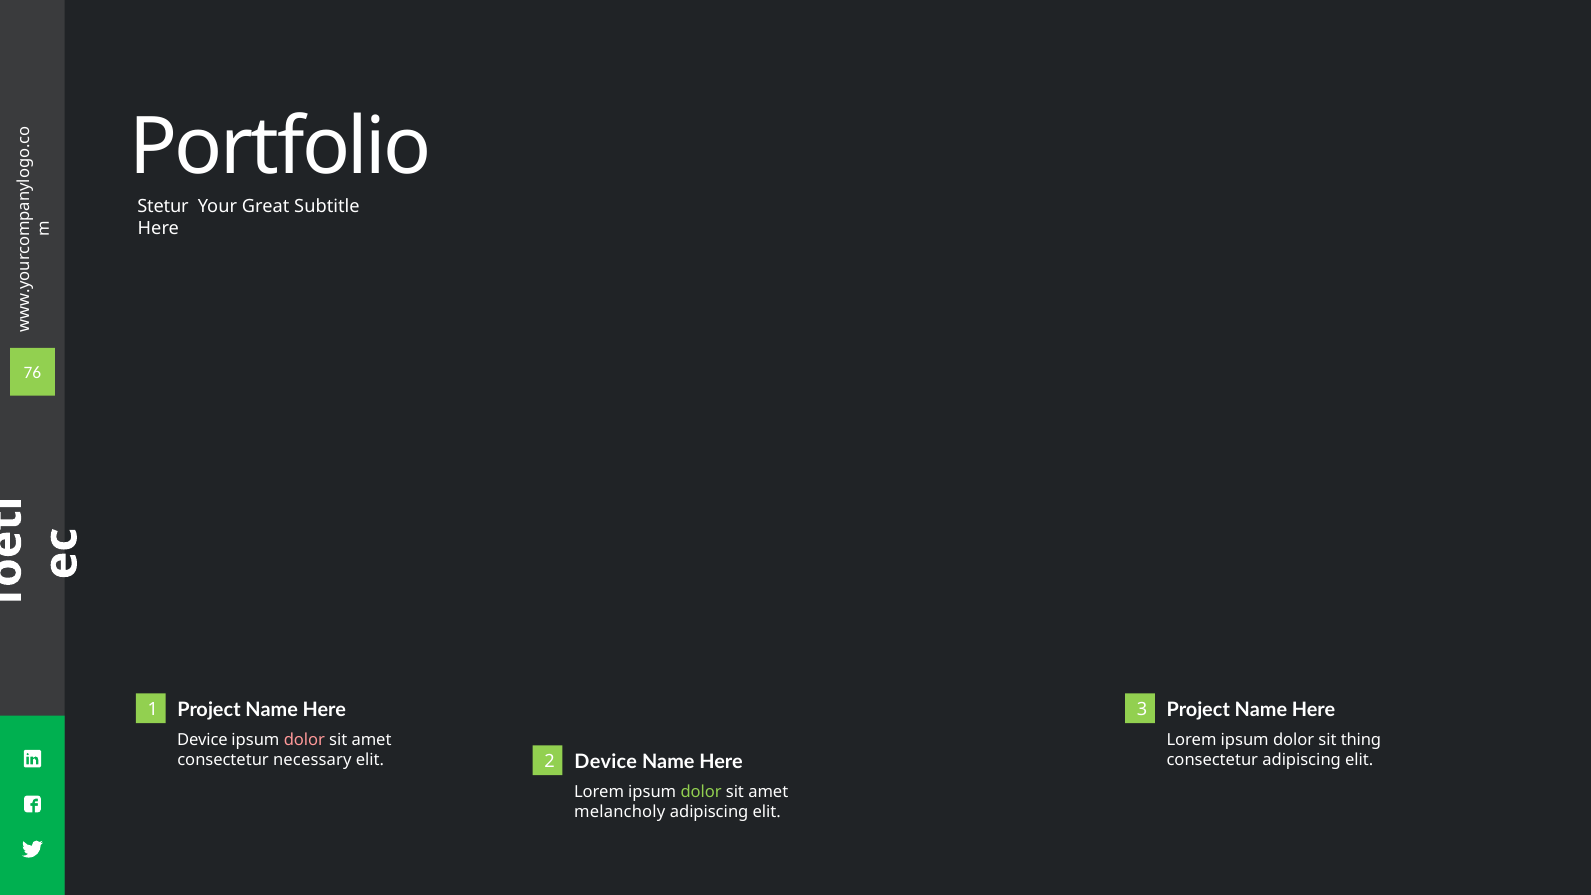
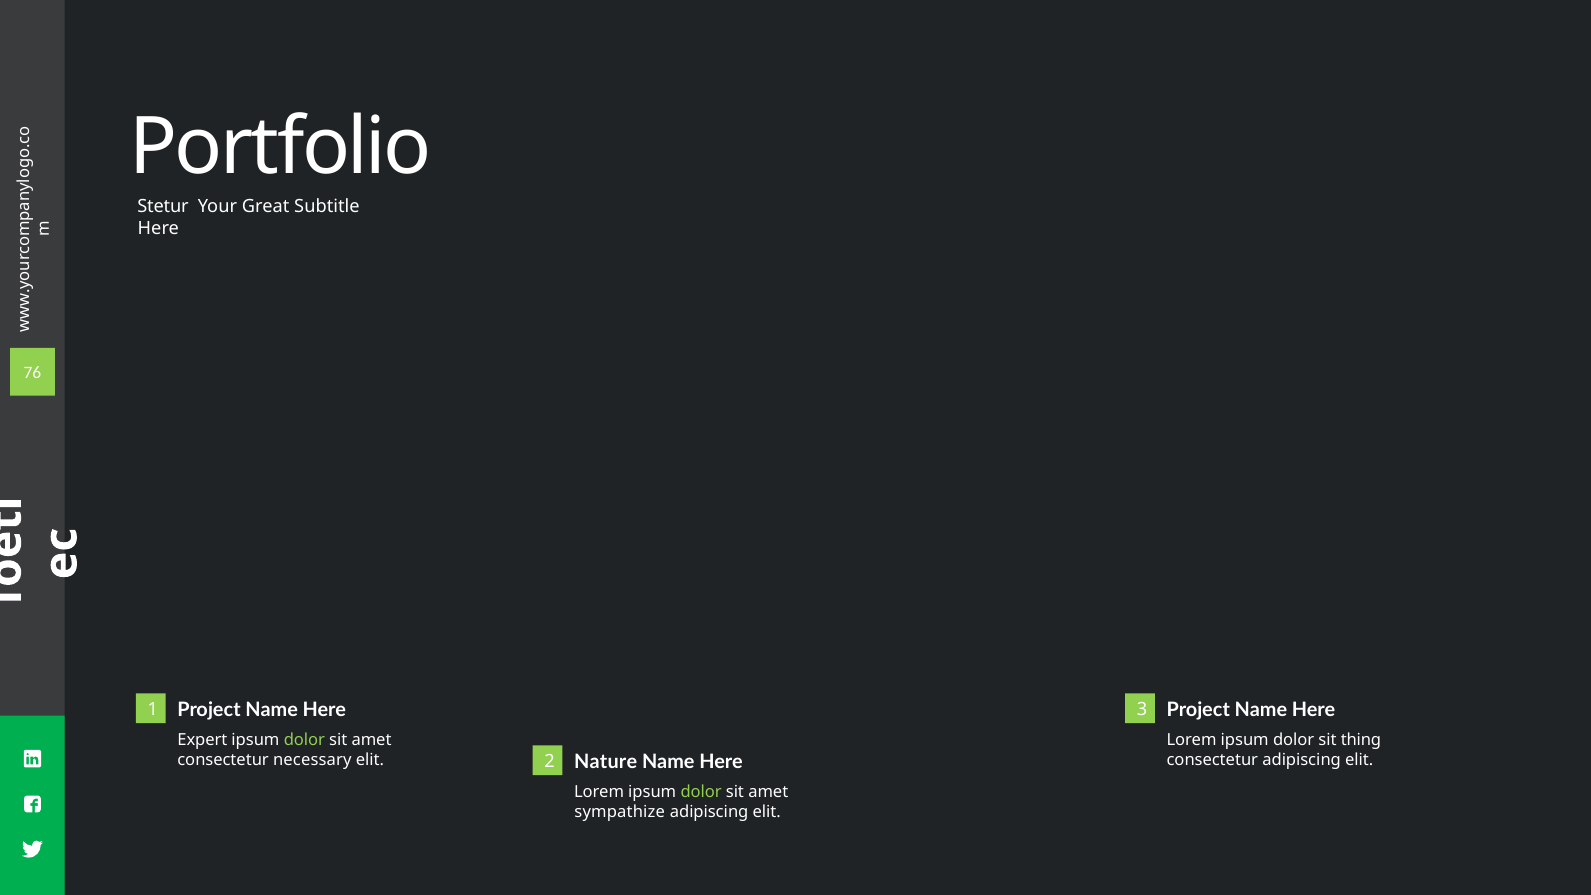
Device: Device -> Expert (202, 740)
dolor colour: pink -> light green (304, 740)
Device: Device -> Nature (606, 762)
melancholy: melancholy -> sympathize (620, 812)
